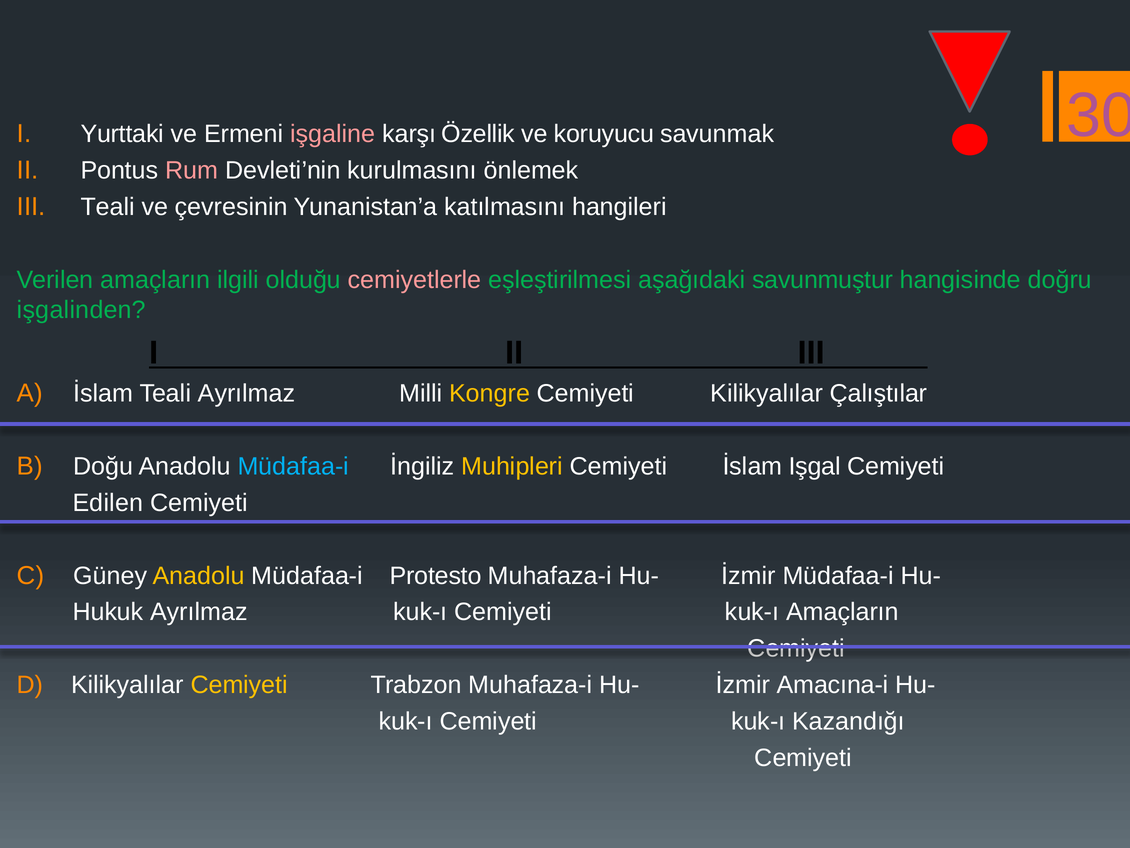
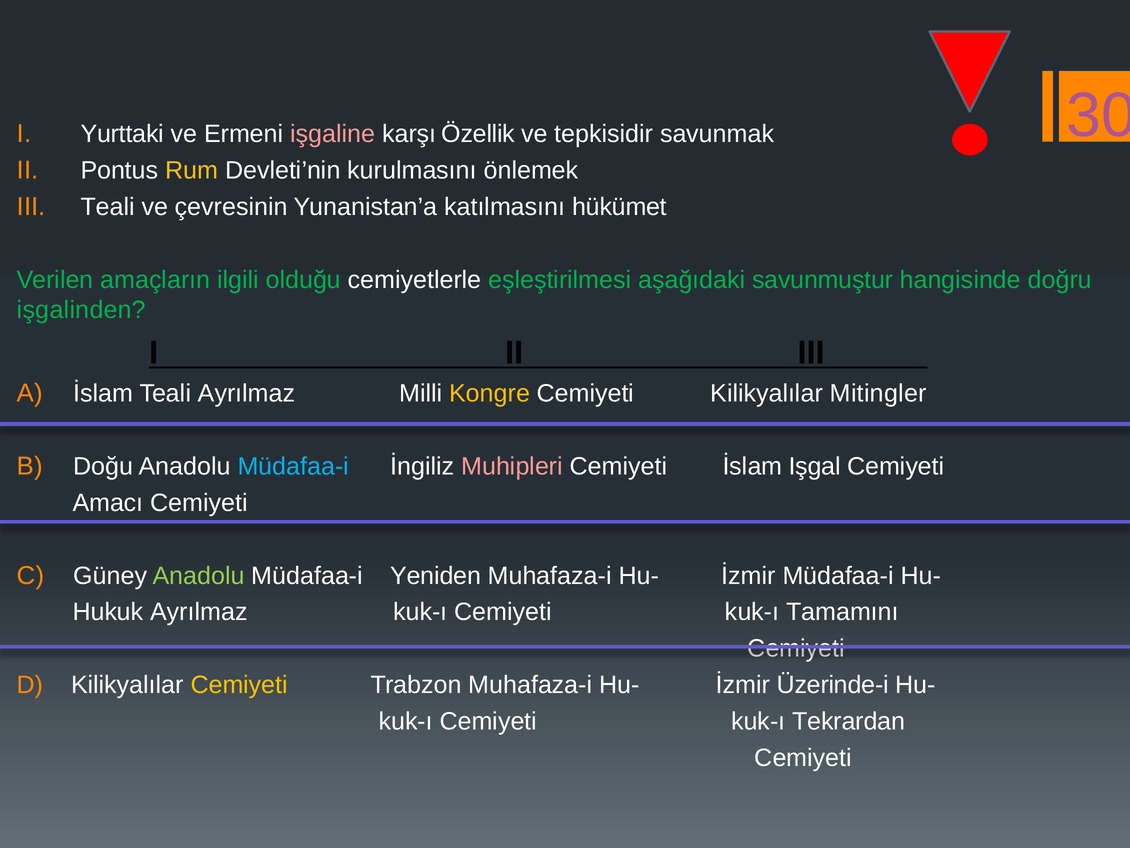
koruyucu: koruyucu -> tepkisidir (604, 134)
Rum colour: pink -> yellow (192, 170)
hangileri: hangileri -> hükümet (620, 207)
cemiyetlerle colour: pink -> white (415, 280)
Çalıştılar: Çalıştılar -> Mitingler (878, 393)
Muhipleri colour: yellow -> pink (512, 466)
Edilen: Edilen -> Amacı (108, 503)
Anadolu colour: yellow -> light green (199, 575)
Protesto: Protesto -> Yeniden (436, 575)
kuk-ı Amaçların: Amaçların -> Tamamını (842, 612)
Amacına-i: Amacına-i -> Üzerinde-i (833, 685)
Kazandığı: Kazandığı -> Tekrardan (849, 721)
